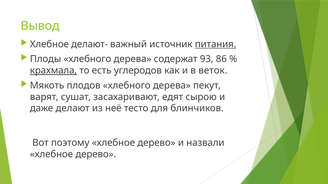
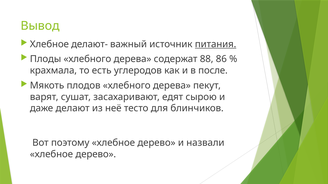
93: 93 -> 88 (207, 59)
крахмала underline: present -> none (53, 71)
веток: веток -> после (213, 71)
